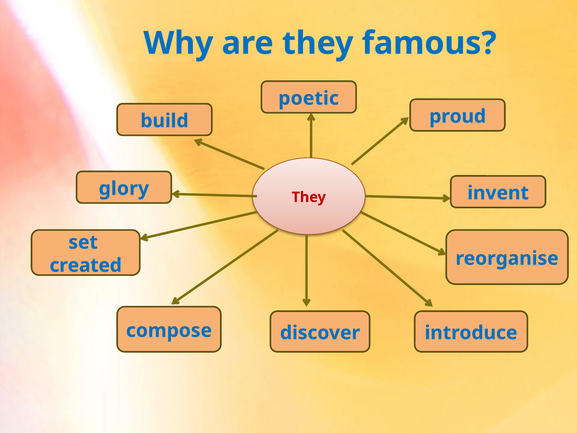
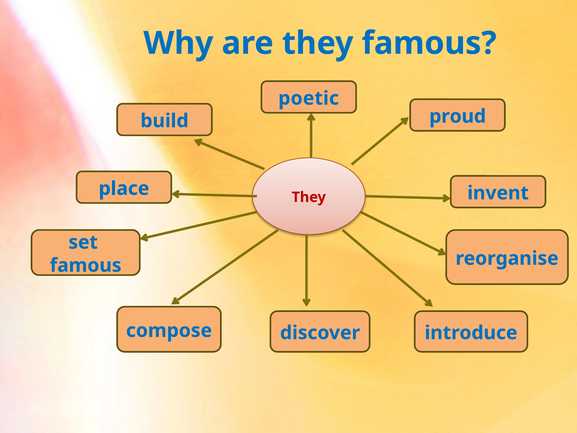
glory: glory -> place (124, 188)
created: created -> famous (86, 265)
